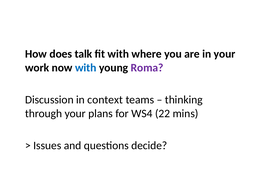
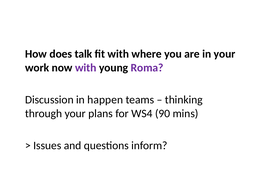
with colour: blue -> purple (86, 68)
context: context -> happen (105, 100)
22: 22 -> 90 (163, 113)
decide: decide -> inform (149, 145)
